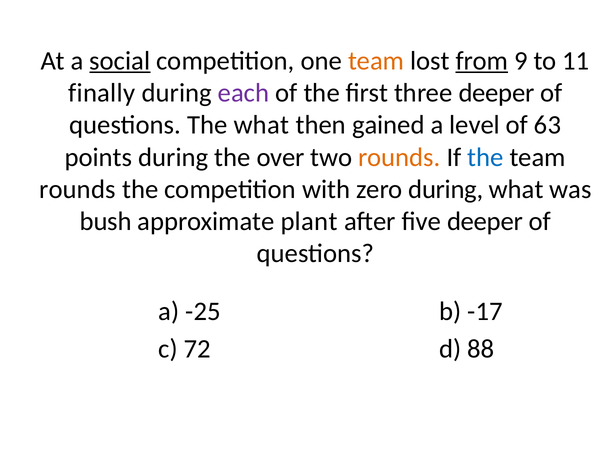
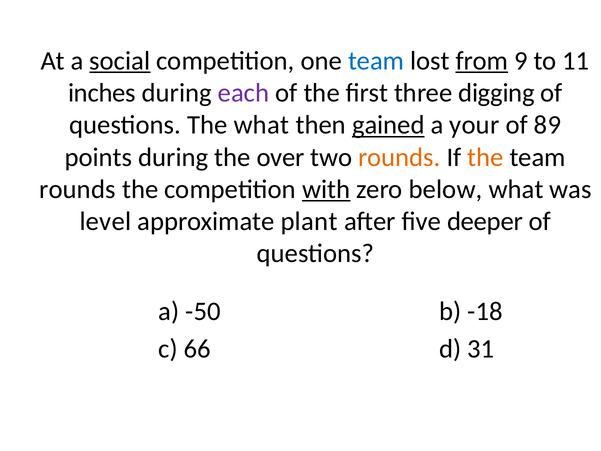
team colour: orange -> blue (376, 61)
finally: finally -> inches (102, 93)
three deeper: deeper -> digging (496, 93)
gained underline: none -> present (388, 125)
level: level -> your (474, 125)
63: 63 -> 89 (548, 125)
the colour: blue -> orange (486, 157)
with underline: none -> present (326, 189)
zero during: during -> below (446, 189)
bush: bush -> level (105, 221)
-25: -25 -> -50 (203, 311)
-17: -17 -> -18 (485, 311)
72: 72 -> 66 (197, 349)
88: 88 -> 31 (481, 349)
